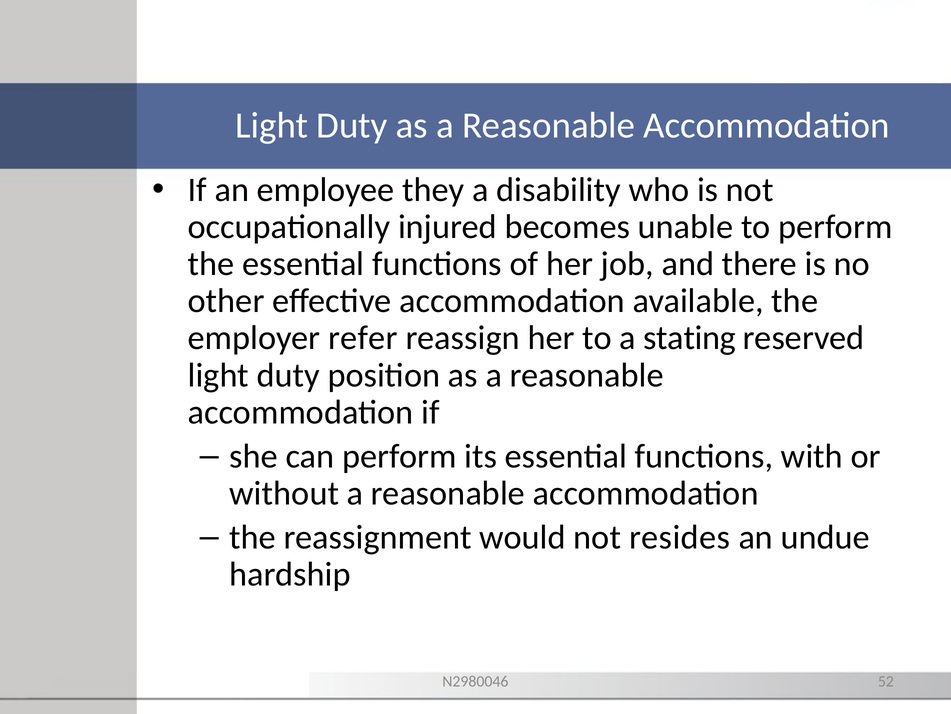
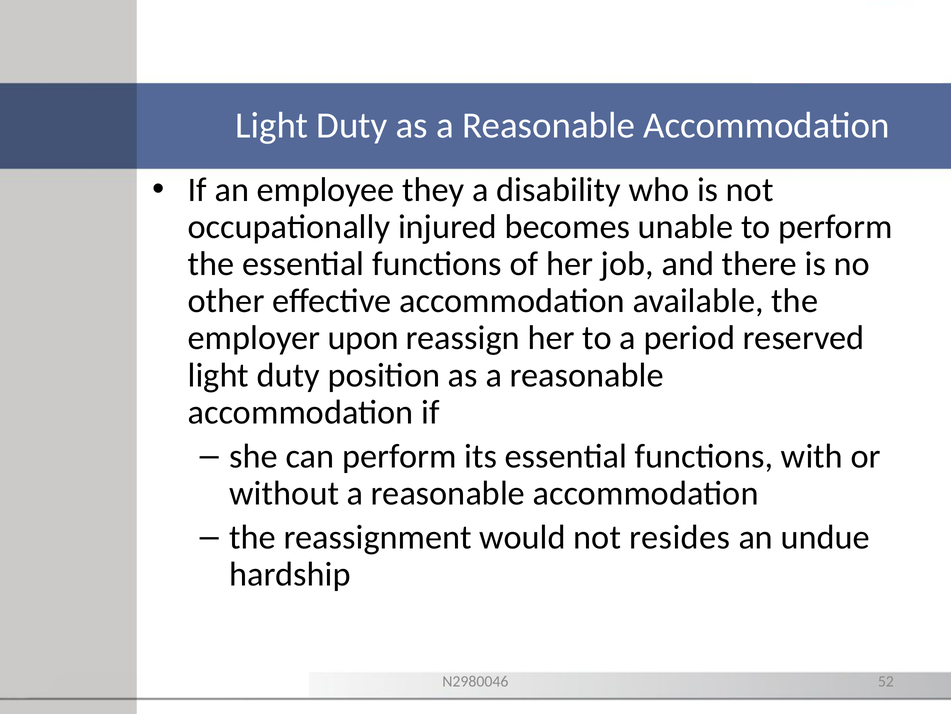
refer: refer -> upon (363, 338)
stating: stating -> period (689, 338)
